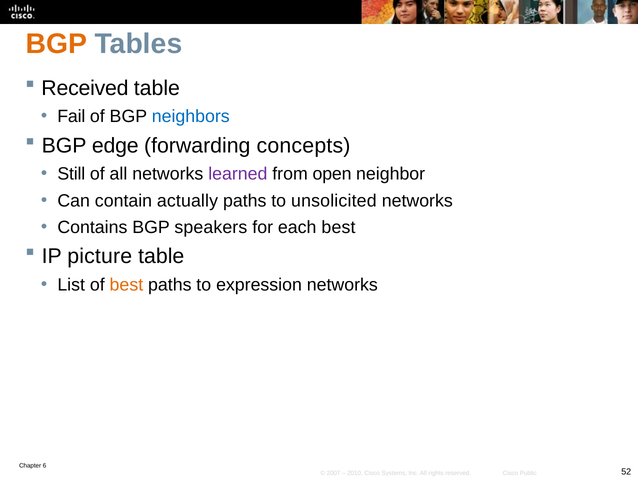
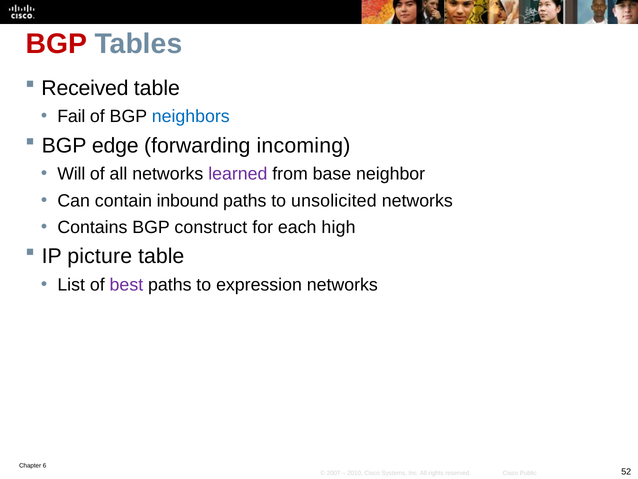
BGP colour: orange -> red (56, 44)
concepts: concepts -> incoming (304, 145)
Still: Still -> Will (71, 174)
open: open -> base (332, 174)
actually: actually -> inbound (188, 201)
speakers: speakers -> construct (211, 227)
each best: best -> high (338, 227)
best colour: orange -> purple (126, 285)
